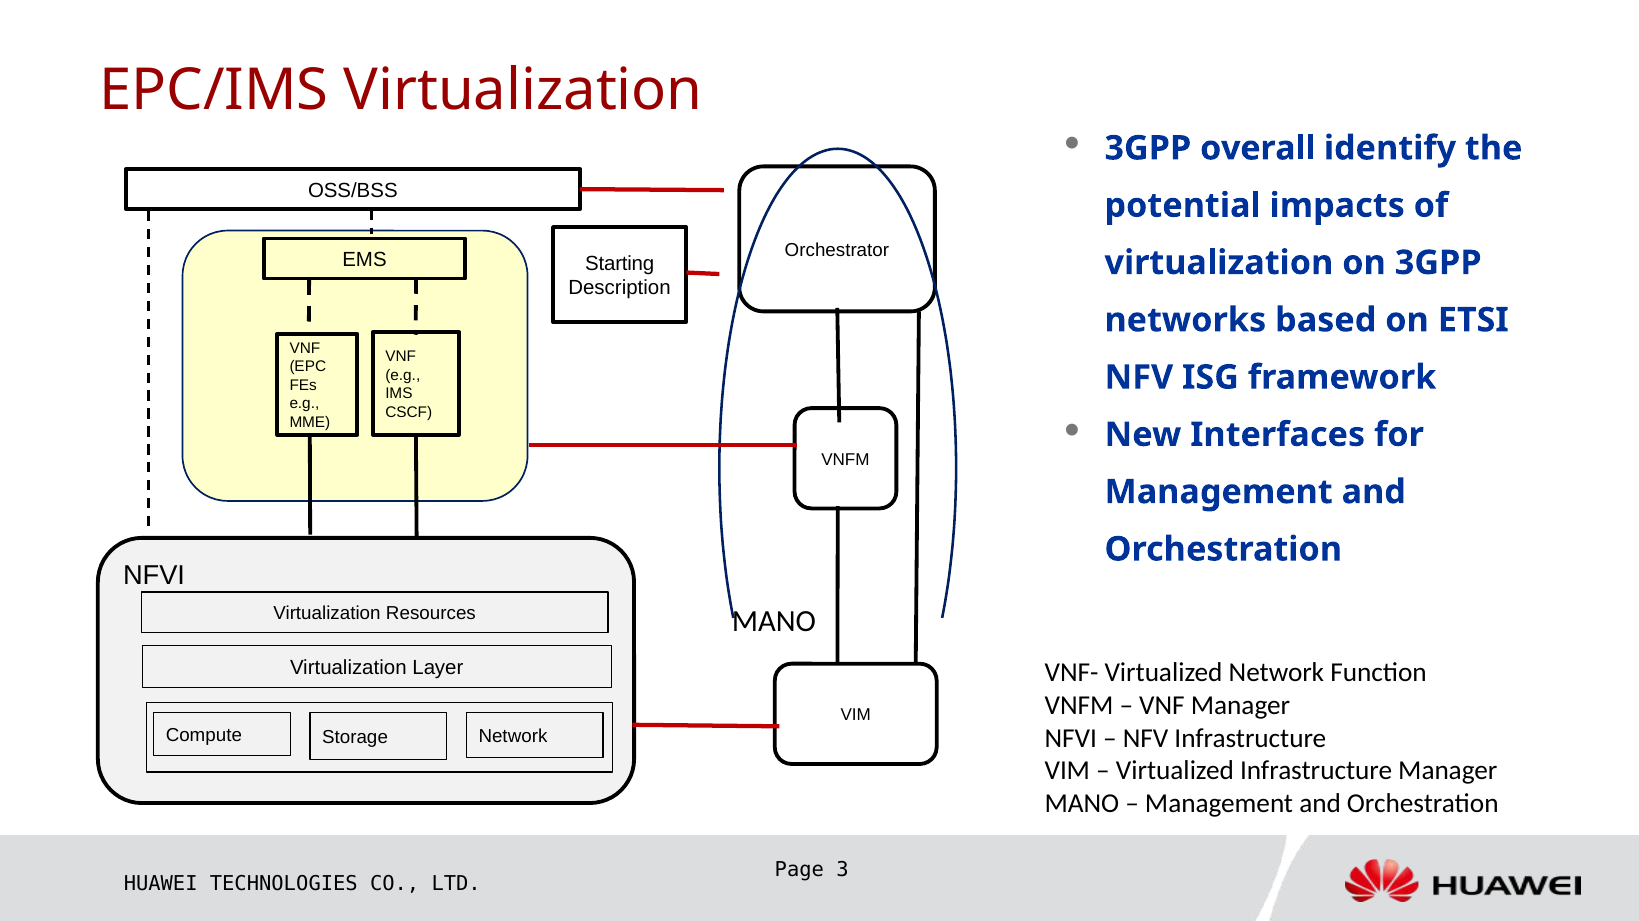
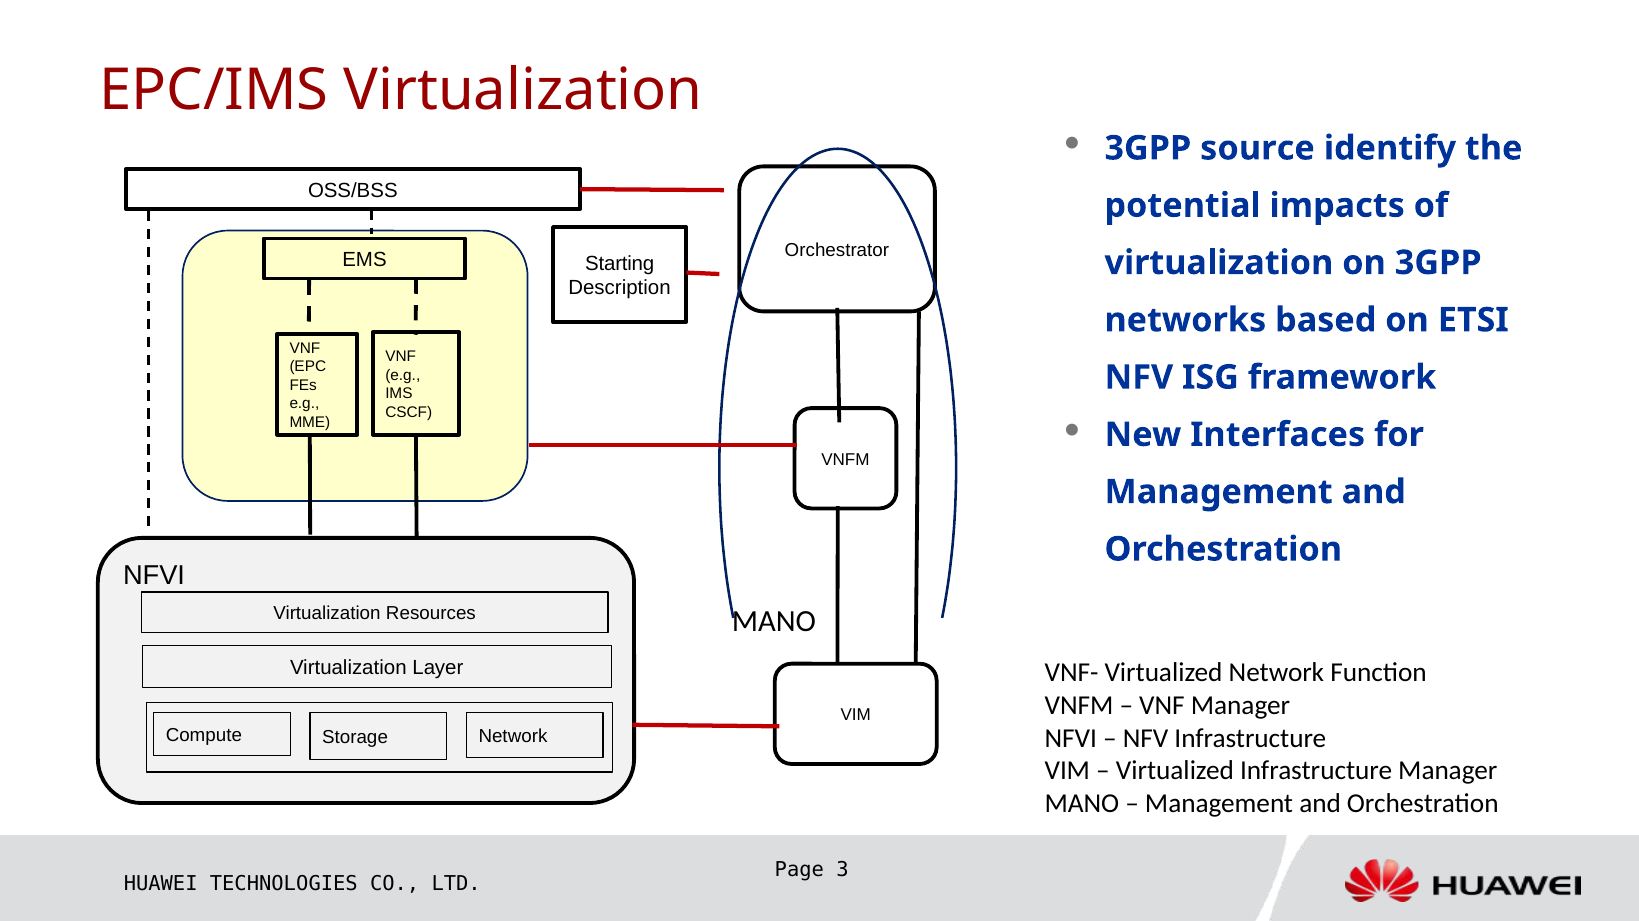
overall: overall -> source (1257, 148)
